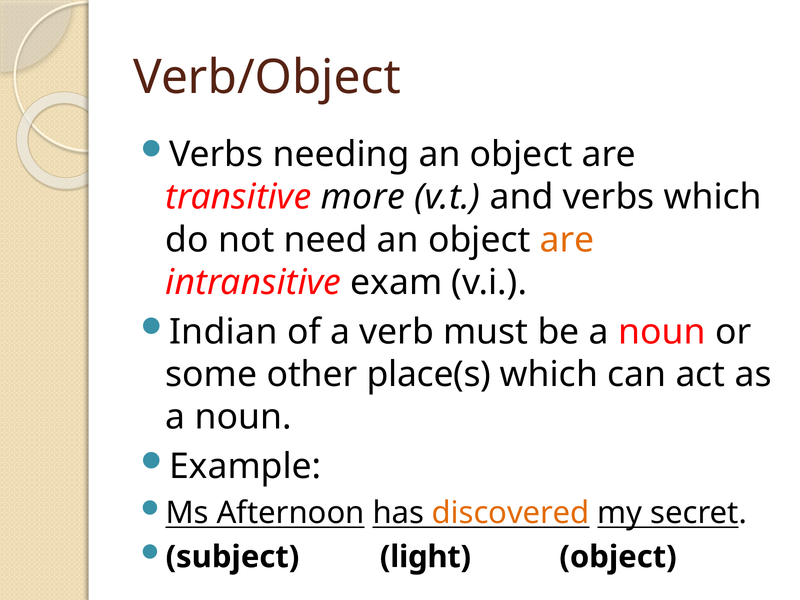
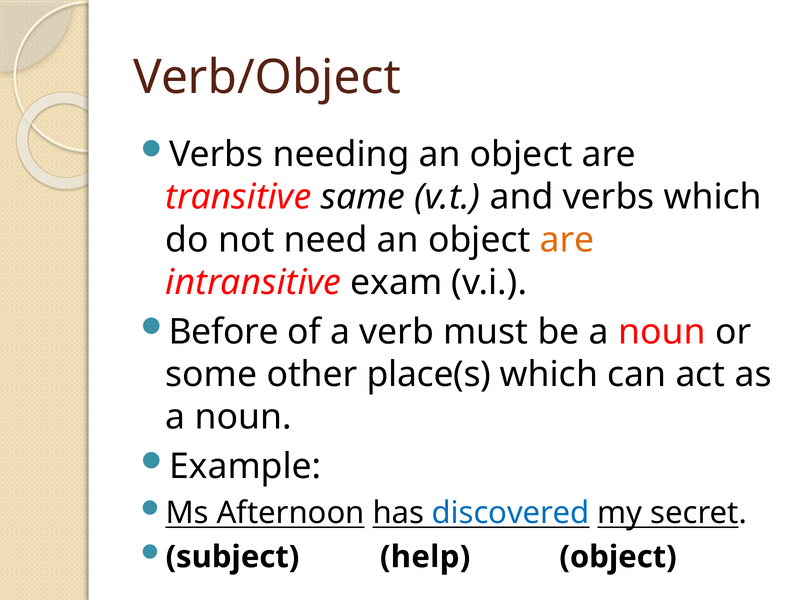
more: more -> same (363, 197)
Indian: Indian -> Before (224, 332)
discovered colour: orange -> blue (511, 513)
light: light -> help (425, 557)
